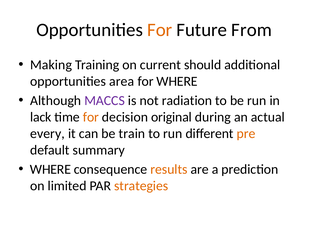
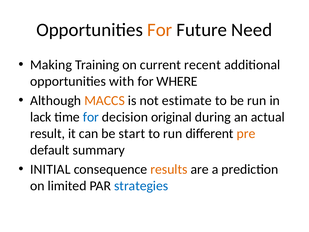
From: From -> Need (252, 30)
should: should -> recent (203, 65)
area: area -> with (122, 81)
MACCS colour: purple -> orange (105, 101)
radiation: radiation -> estimate (187, 101)
for colour: orange -> blue (91, 117)
every: every -> result (48, 134)
train: train -> start (132, 134)
WHERE: WHERE -> INITIAL (50, 169)
strategies colour: orange -> blue (141, 186)
